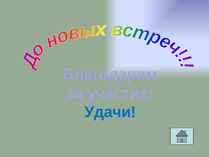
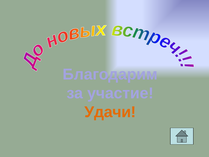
Удачи colour: blue -> orange (110, 112)
